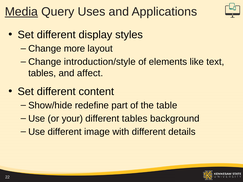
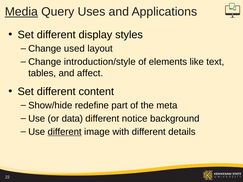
more: more -> used (74, 49)
table: table -> meta (167, 106)
your: your -> data (72, 119)
different tables: tables -> notice (135, 119)
different underline: none -> present (65, 132)
